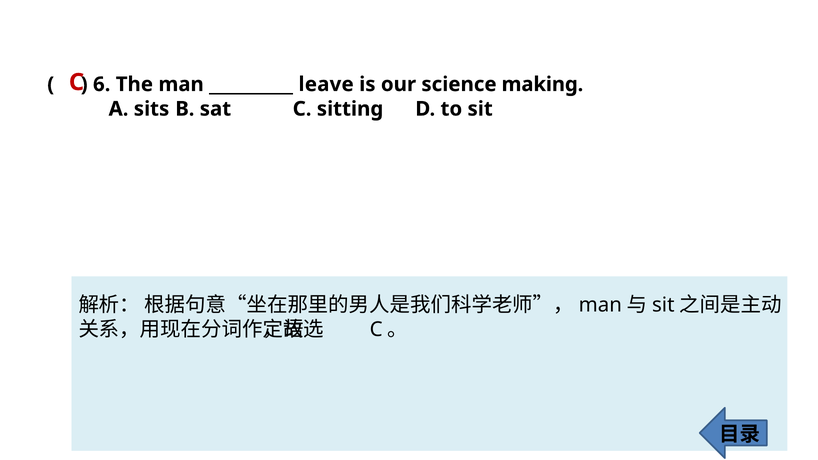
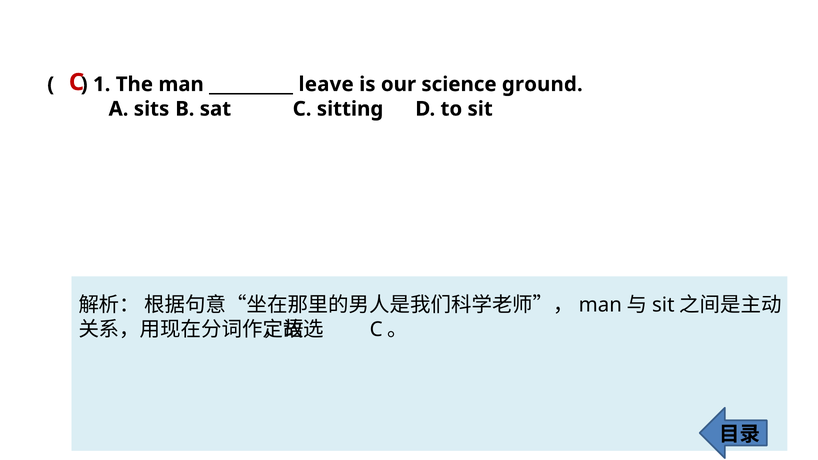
6: 6 -> 1 (102, 84)
making: making -> ground (542, 84)
